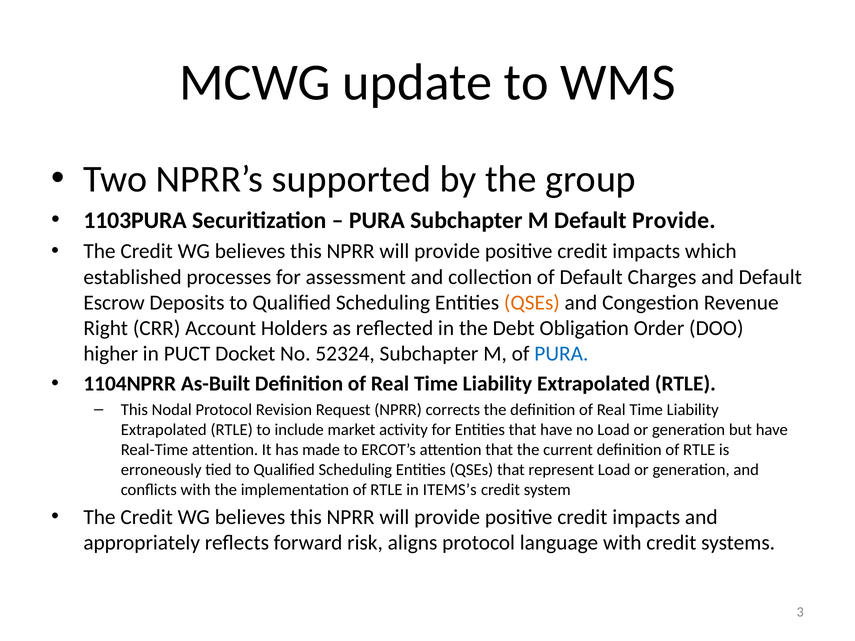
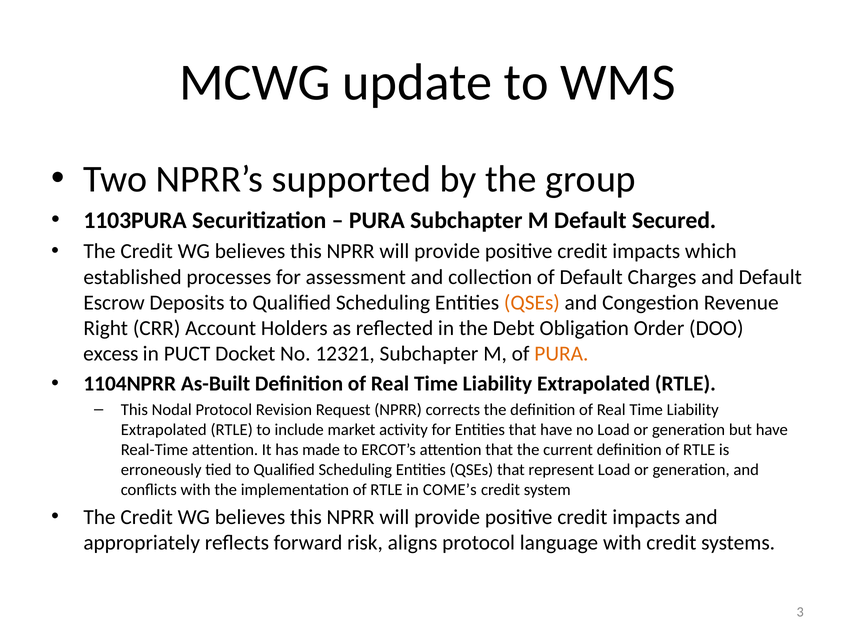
Default Provide: Provide -> Secured (674, 220)
higher: higher -> excess (111, 354)
52324: 52324 -> 12321 (345, 354)
PURA colour: blue -> orange (561, 354)
ITEMS’s: ITEMS’s -> COME’s (450, 490)
